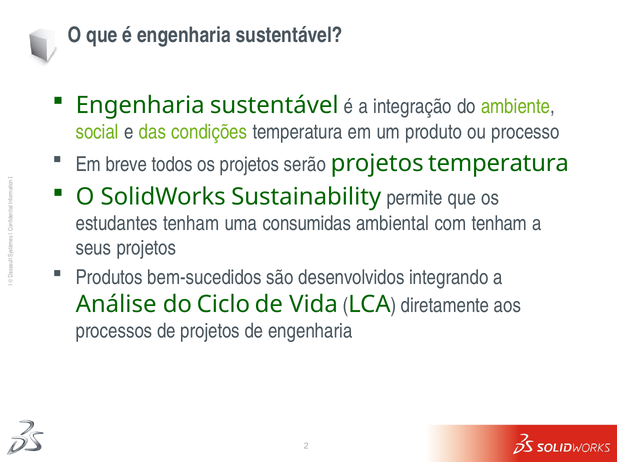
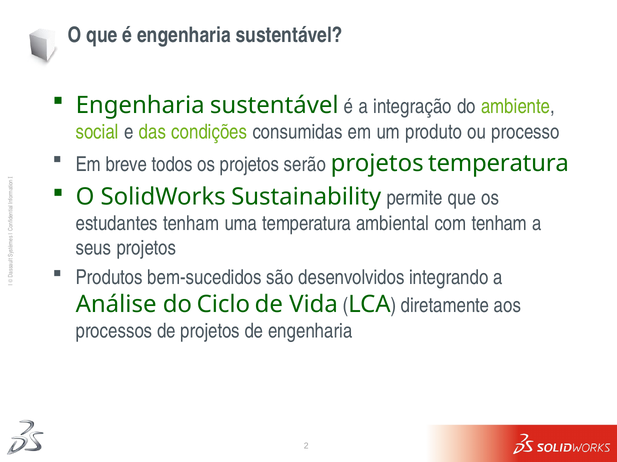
condições temperatura: temperatura -> consumidas (298, 132)
uma consumidas: consumidas -> temperatura (307, 224)
